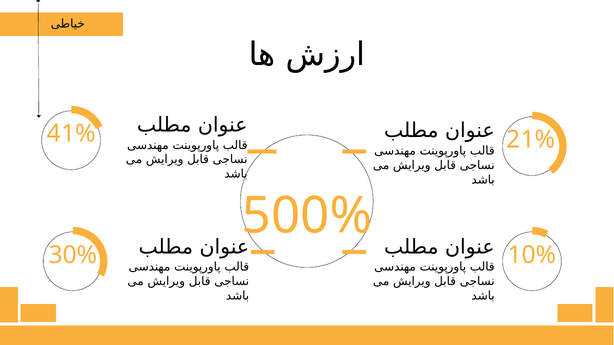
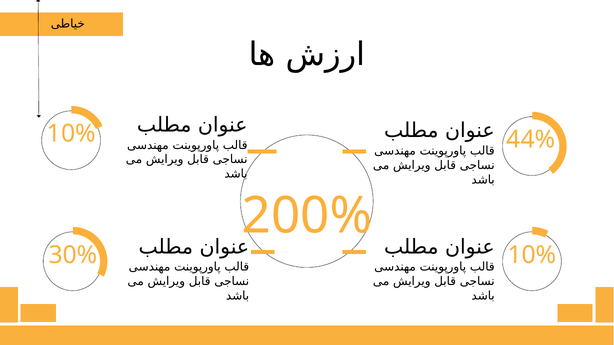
41%: 41% -> 10% (71, 134)
21%: 21% -> 44% (531, 140)
500%: 500% -> 200% (307, 216)
